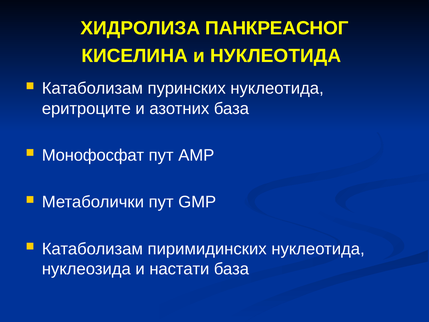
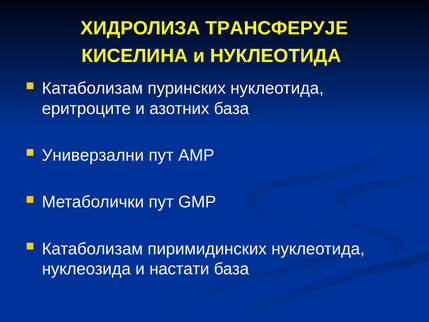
ПАНКРЕАСНОГ: ПАНКРЕАСНОГ -> ТРАНСФЕРУЈЕ (277, 28)
Монофосфат: Монофосфат -> Универзални (93, 155)
